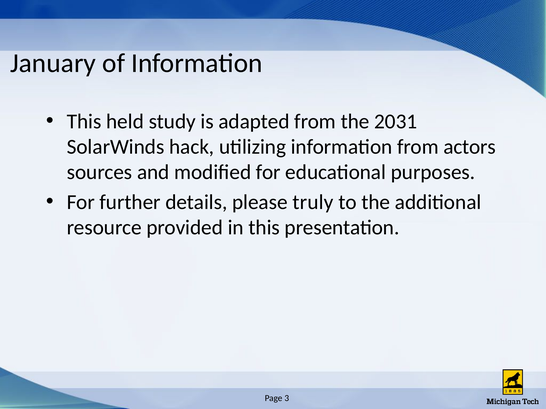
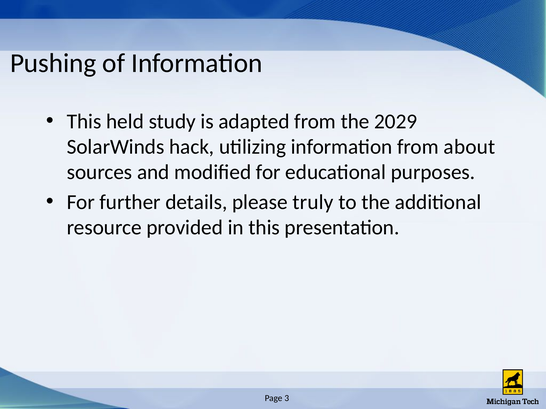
January: January -> Pushing (53, 63)
2031: 2031 -> 2029 (396, 122)
actors: actors -> about (469, 147)
